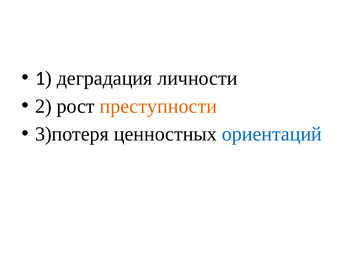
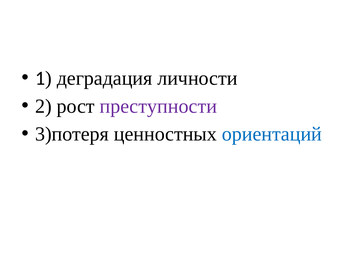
преступности colour: orange -> purple (158, 106)
